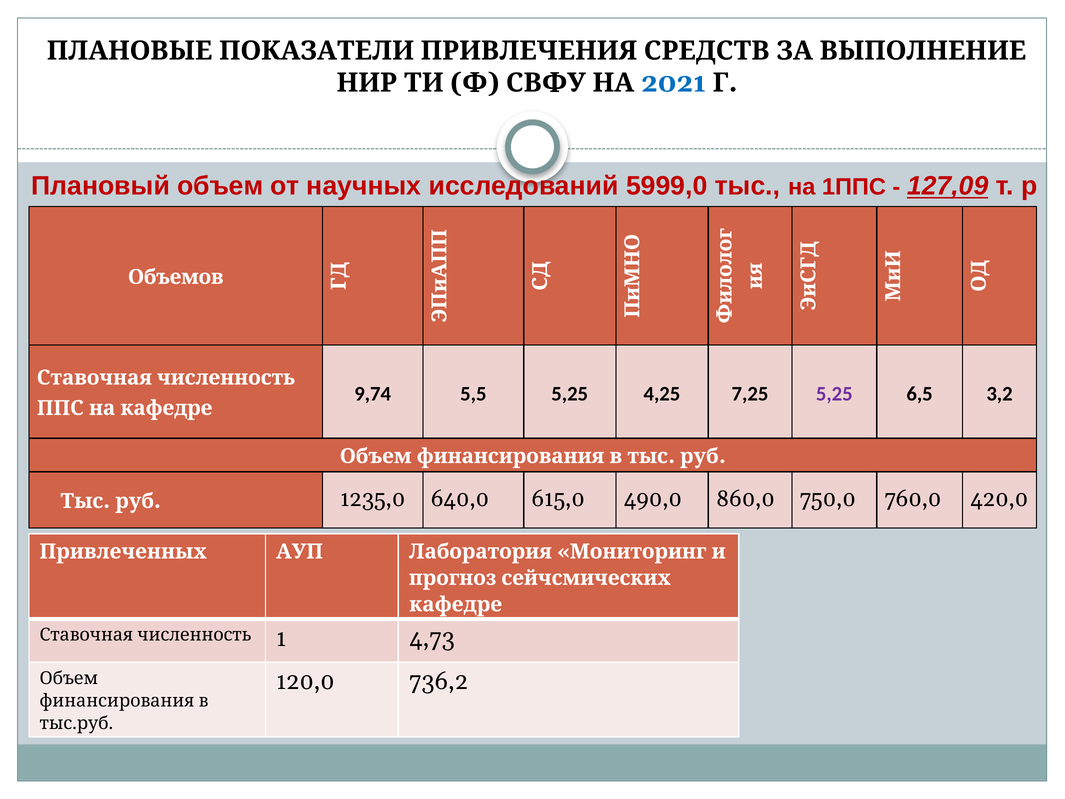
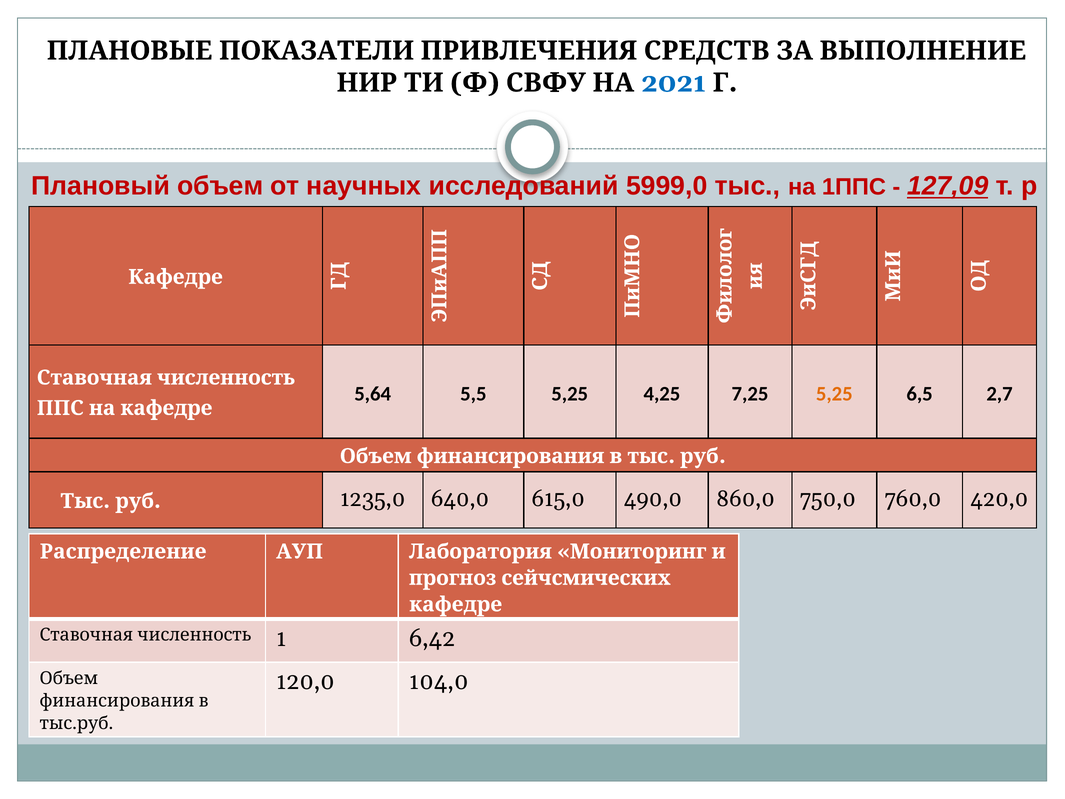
Объемов: Объемов -> Кафедре (176, 277)
9,74: 9,74 -> 5,64 (373, 394)
5,25 colour: purple -> orange (834, 394)
3,2: 3,2 -> 2,7 (1000, 394)
Привлеченных: Привлеченных -> Распределение (123, 551)
4,73: 4,73 -> 6,42 (432, 638)
736,2: 736,2 -> 104,0 (439, 681)
